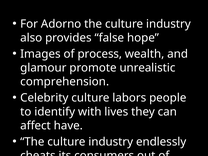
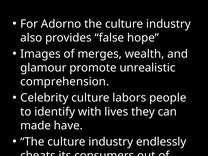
process: process -> merges (100, 54)
affect: affect -> made (36, 126)
